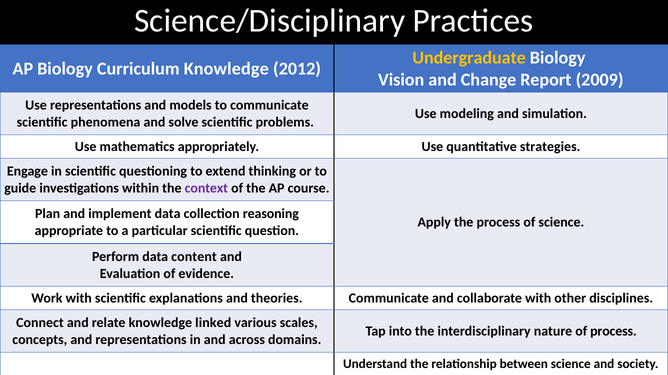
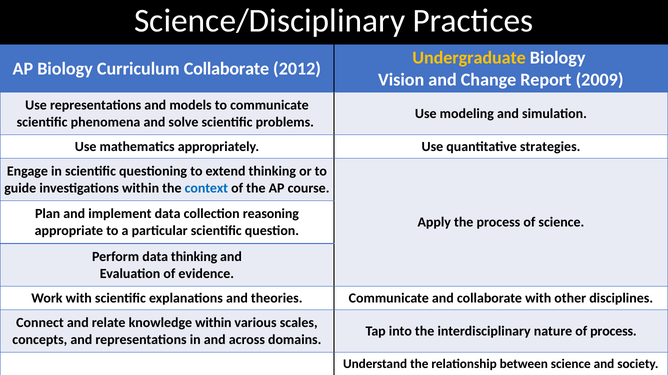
Curriculum Knowledge: Knowledge -> Collaborate (226, 69)
context colour: purple -> blue (206, 189)
data content: content -> thinking (194, 257)
knowledge linked: linked -> within (213, 323)
